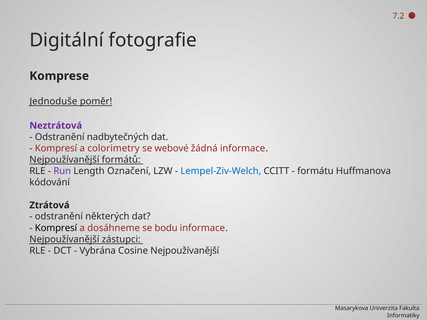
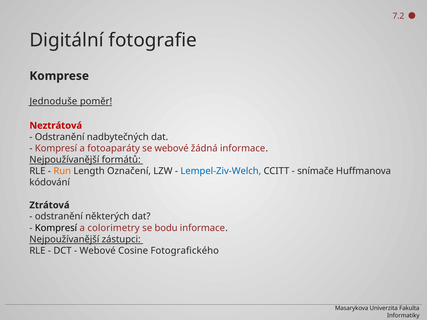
Neztrátová colour: purple -> red (56, 126)
colorimetry: colorimetry -> fotoaparáty (114, 148)
Run colour: purple -> orange (62, 171)
formátu: formátu -> snímače (315, 171)
dosáhneme: dosáhneme -> colorimetry (114, 228)
Vybrána: Vybrána -> Webové (98, 251)
Cosine Nejpoužívanější: Nejpoužívanější -> Fotografického (185, 251)
